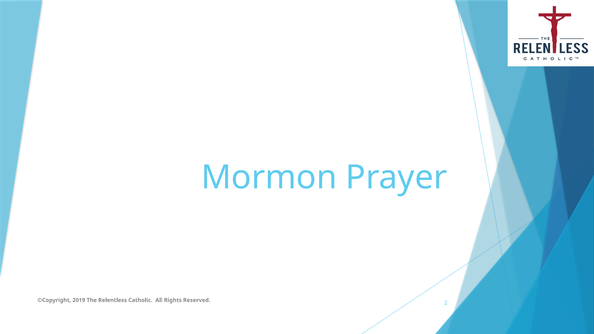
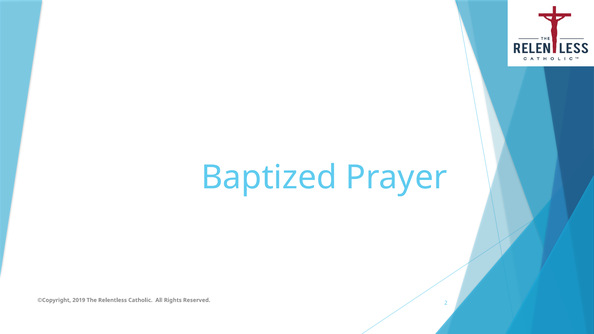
Mormon: Mormon -> Baptized (269, 177)
